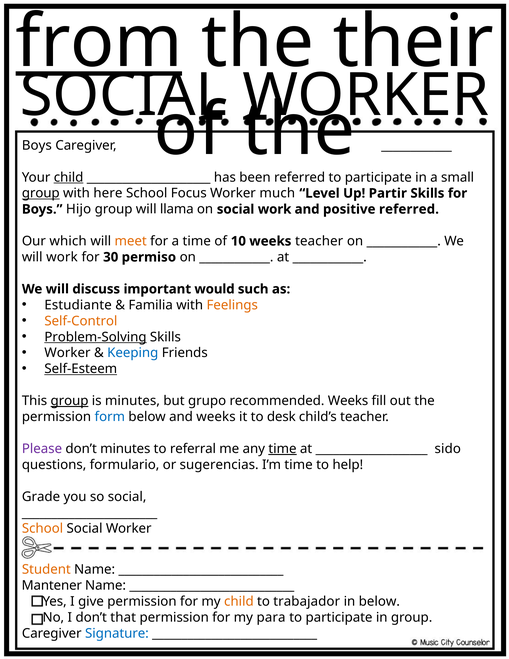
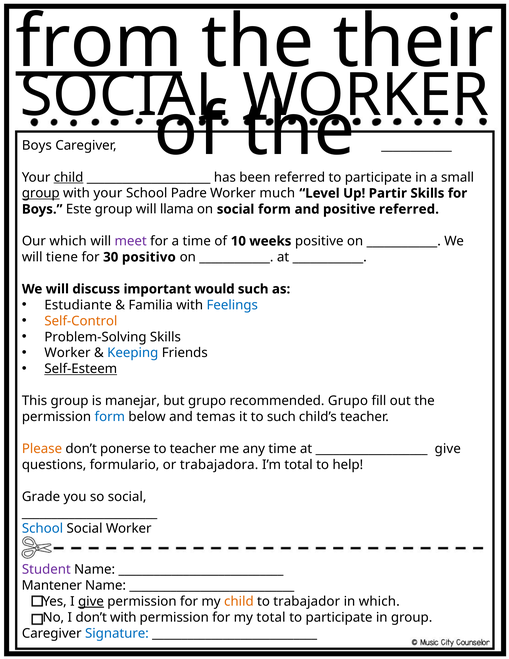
with here: here -> your (108, 193)
Focus: Focus -> Padre (189, 193)
Hijo: Hijo -> Este (79, 209)
social work: work -> form (274, 209)
meet colour: orange -> purple (131, 241)
weeks teacher: teacher -> positive (319, 241)
will work: work -> tiene (62, 257)
permiso: permiso -> positivo (149, 257)
Feelings colour: orange -> blue (232, 305)
Problem-Solving underline: present -> none (95, 337)
group underline: present -> none (69, 401)
is minutes: minutes -> manejar (133, 401)
recommended Weeks: Weeks -> Grupo (348, 401)
and weeks: weeks -> temas (216, 417)
to desk: desk -> such (281, 417)
Please colour: purple -> orange (42, 449)
don’t minutes: minutes -> ponerse (125, 449)
to referral: referral -> teacher (193, 449)
time underline: present -> none (282, 449)
sido: sido -> give (448, 449)
sugerencias: sugerencias -> trabajadora (219, 465)
I’m time: time -> total (299, 465)
School colour: orange -> blue (42, 528)
Student colour: orange -> purple (46, 569)
give underline: none -> present (91, 601)
in below: below -> which (379, 601)
don’t that: that -> with (123, 617)
my para: para -> total (271, 617)
